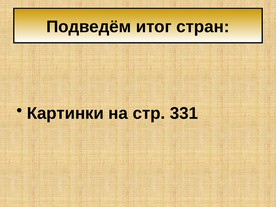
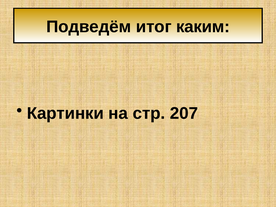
стран: стран -> каким (203, 27)
331: 331 -> 207 (184, 113)
